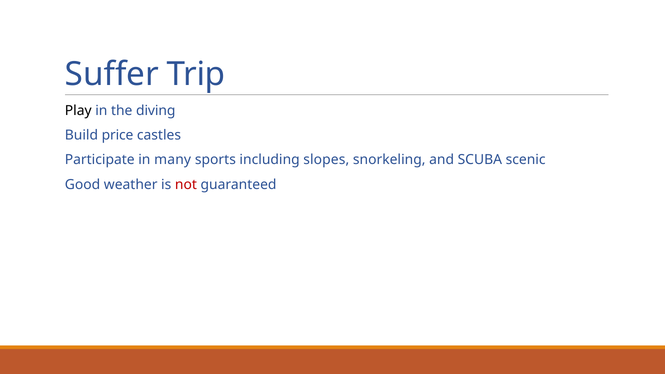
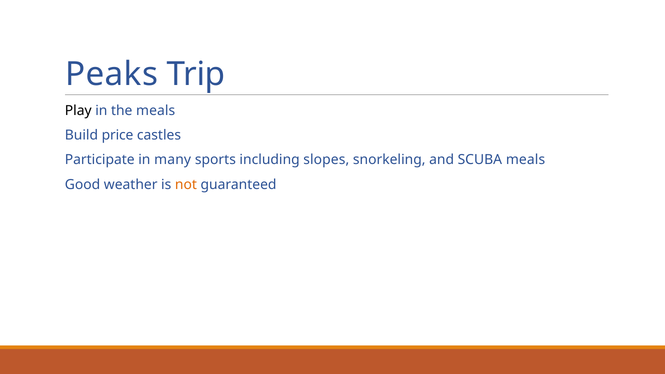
Suffer: Suffer -> Peaks (112, 75)
the diving: diving -> meals (156, 111)
SCUBA scenic: scenic -> meals (526, 160)
not colour: red -> orange (186, 185)
